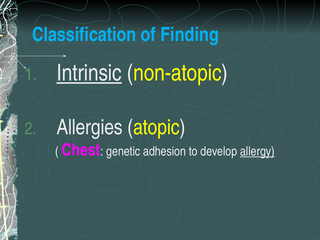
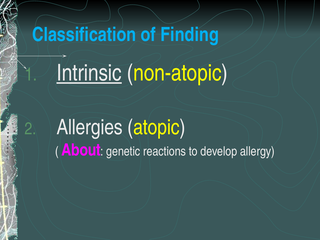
Chest: Chest -> About (81, 150)
adhesion: adhesion -> reactions (165, 151)
allergy underline: present -> none (257, 151)
